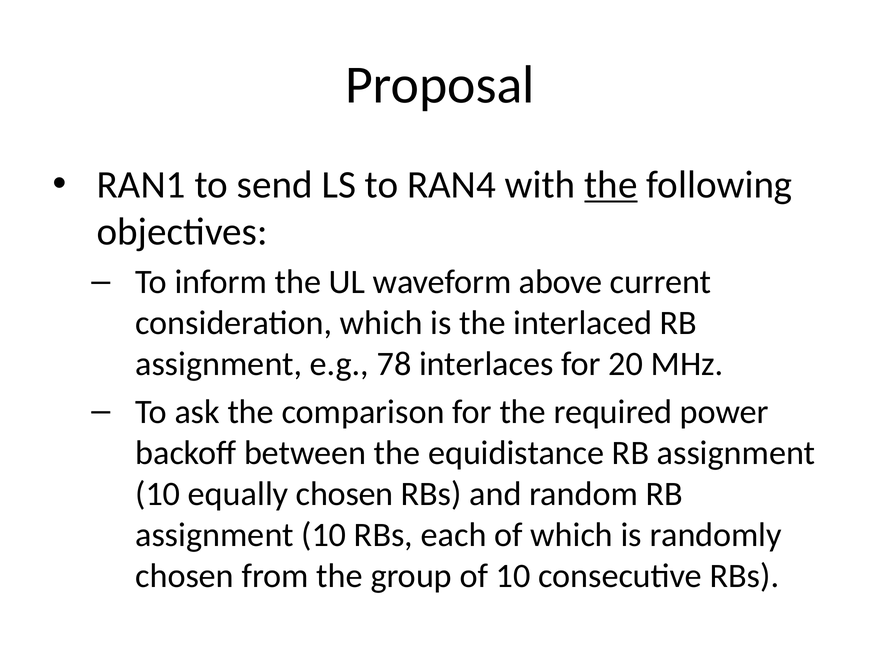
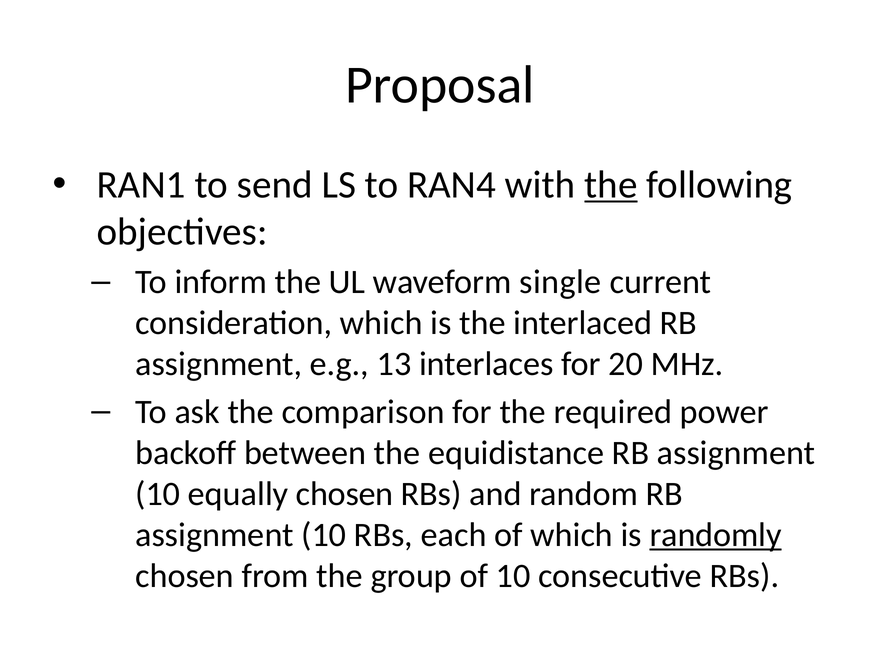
above: above -> single (560, 282)
78: 78 -> 13 (394, 364)
randomly underline: none -> present (716, 535)
